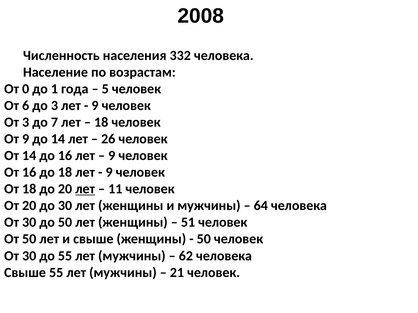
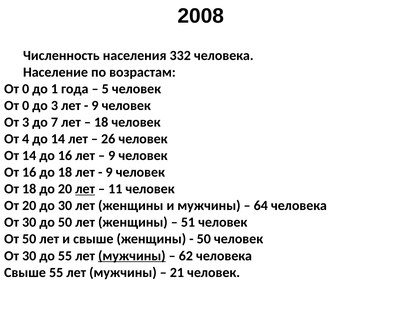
6: 6 -> 0 (26, 106)
От 9: 9 -> 4 (26, 139)
мужчины underline: none -> present (132, 256)
